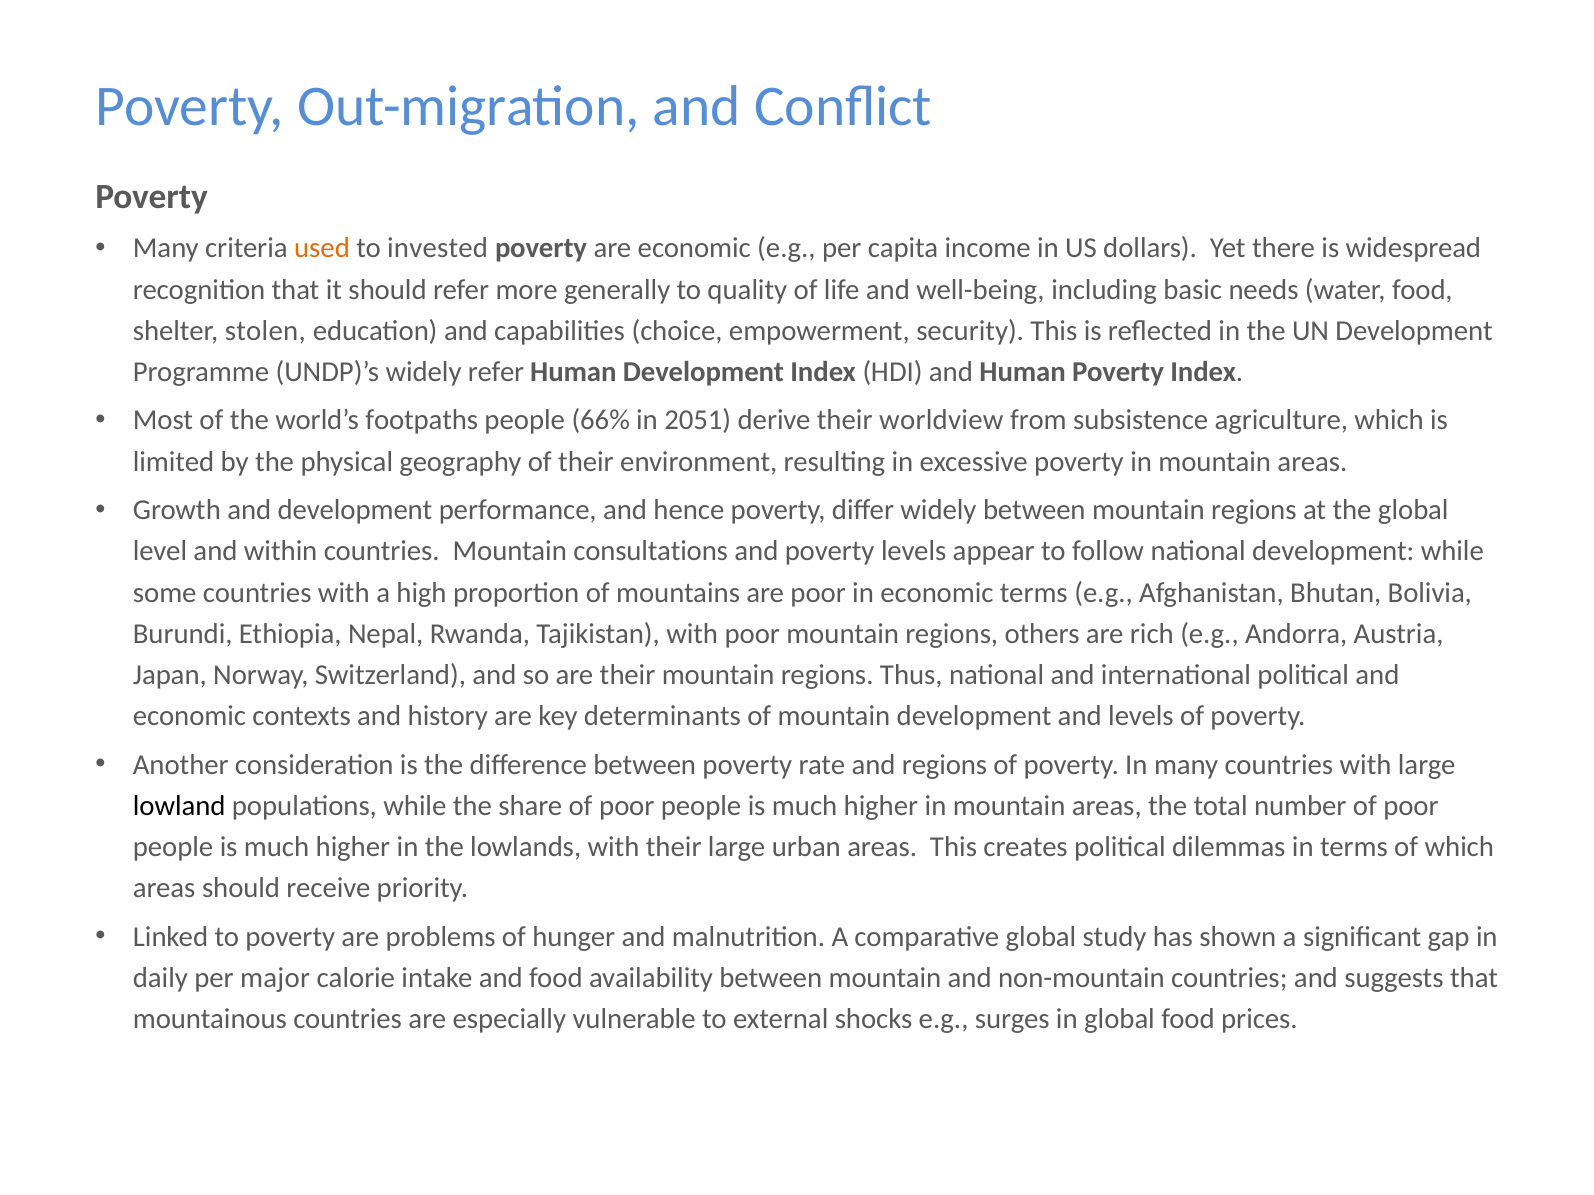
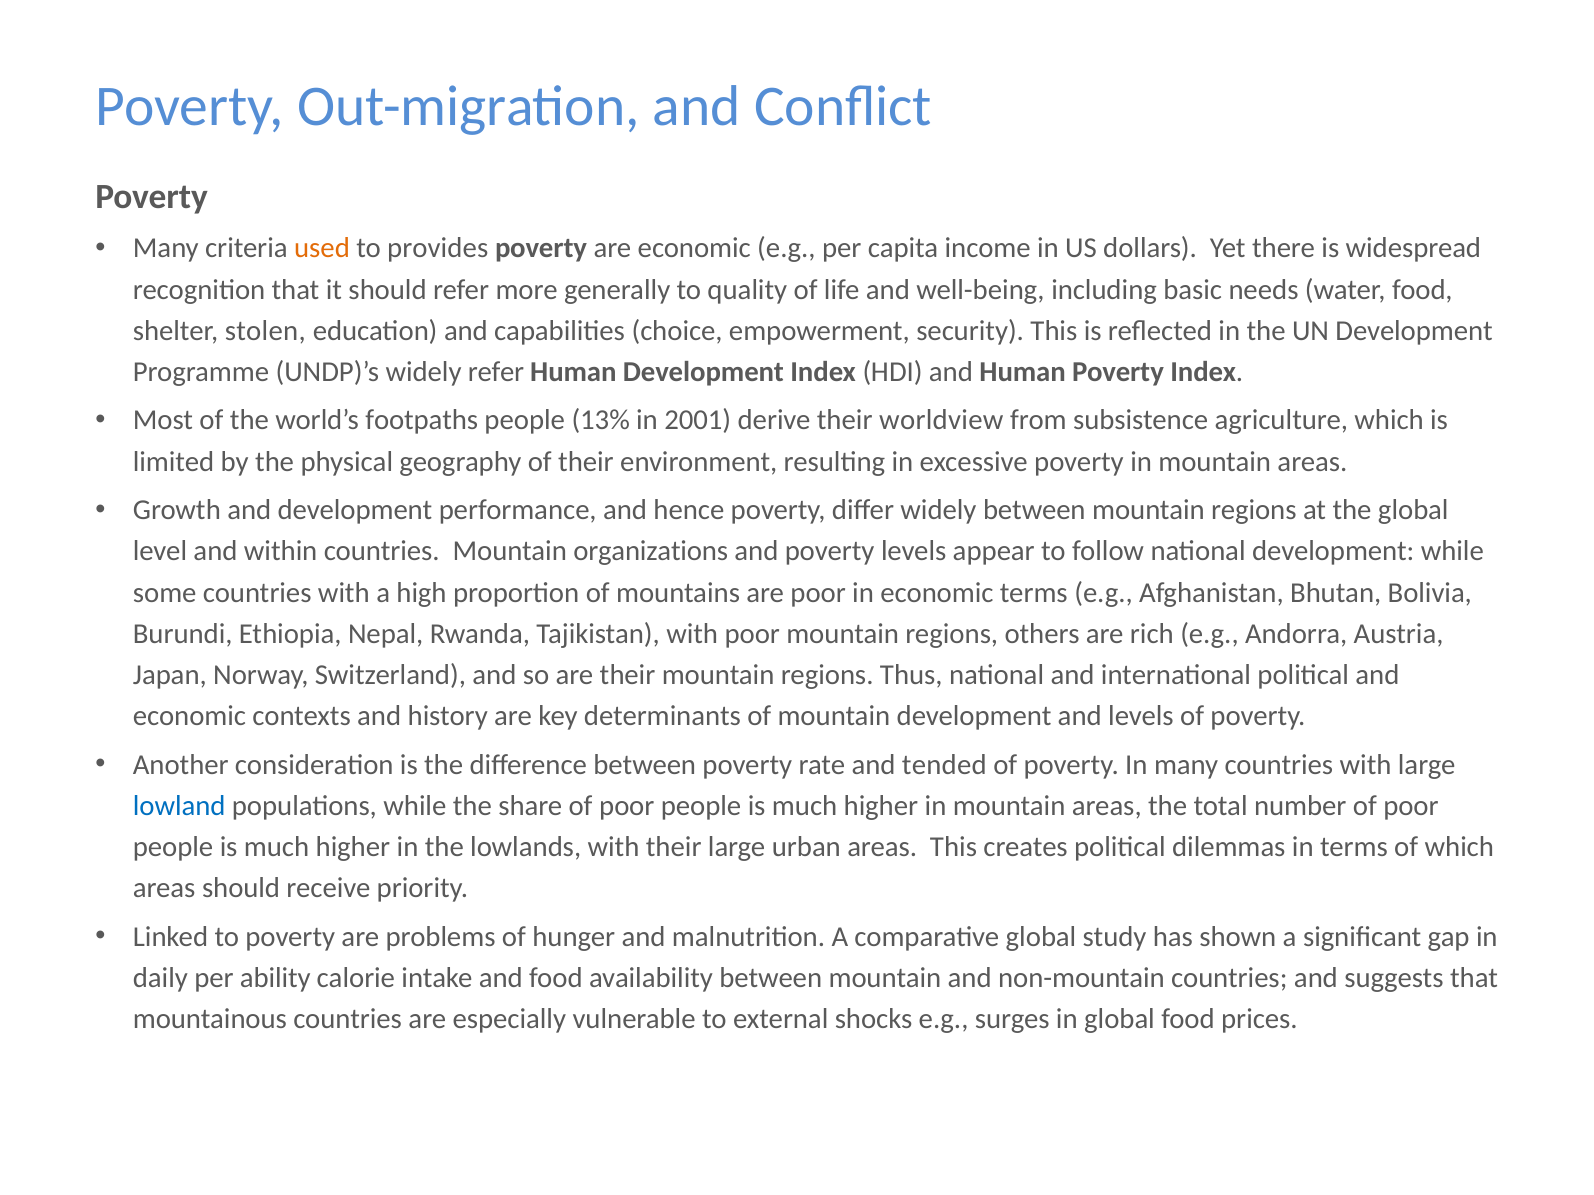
invested: invested -> provides (438, 248)
66%: 66% -> 13% (601, 421)
2051: 2051 -> 2001 (698, 421)
consultations: consultations -> organizations (651, 552)
and regions: regions -> tended (944, 765)
lowland colour: black -> blue (179, 806)
major: major -> ability (275, 978)
